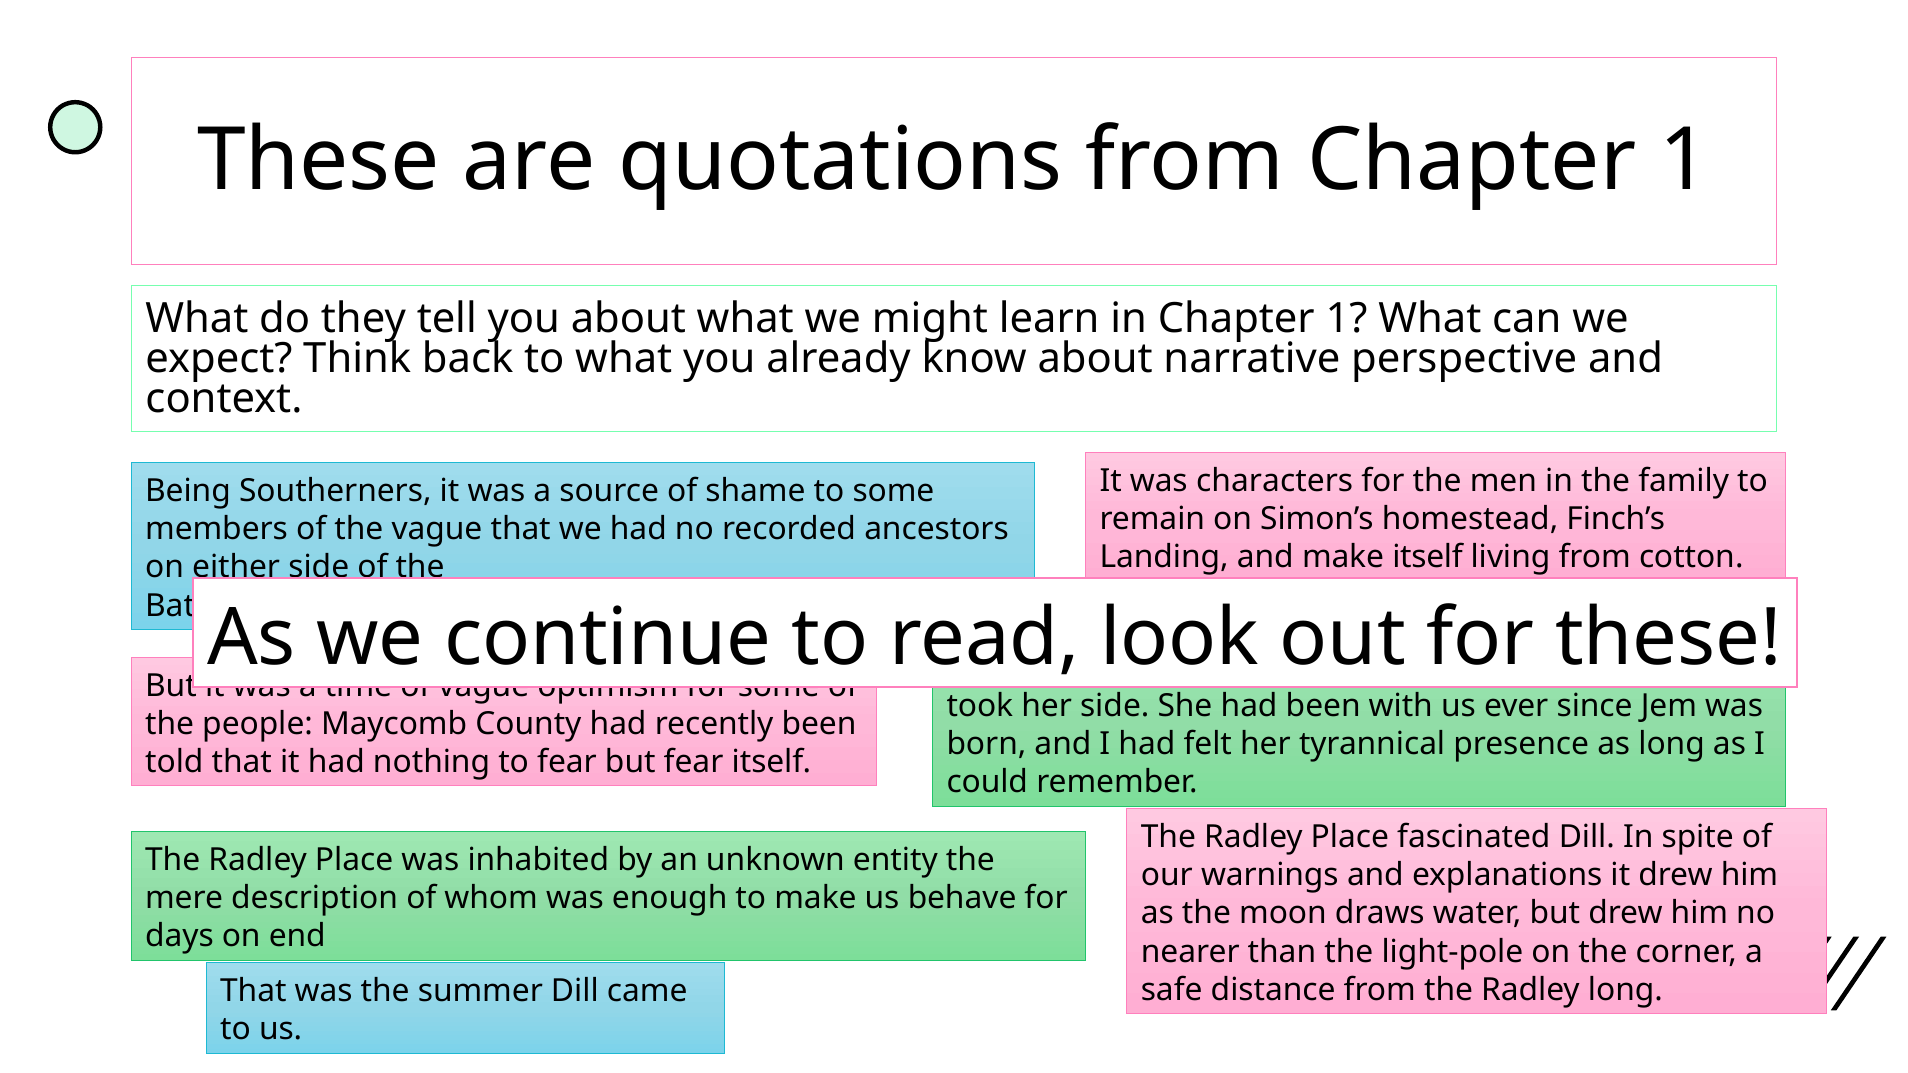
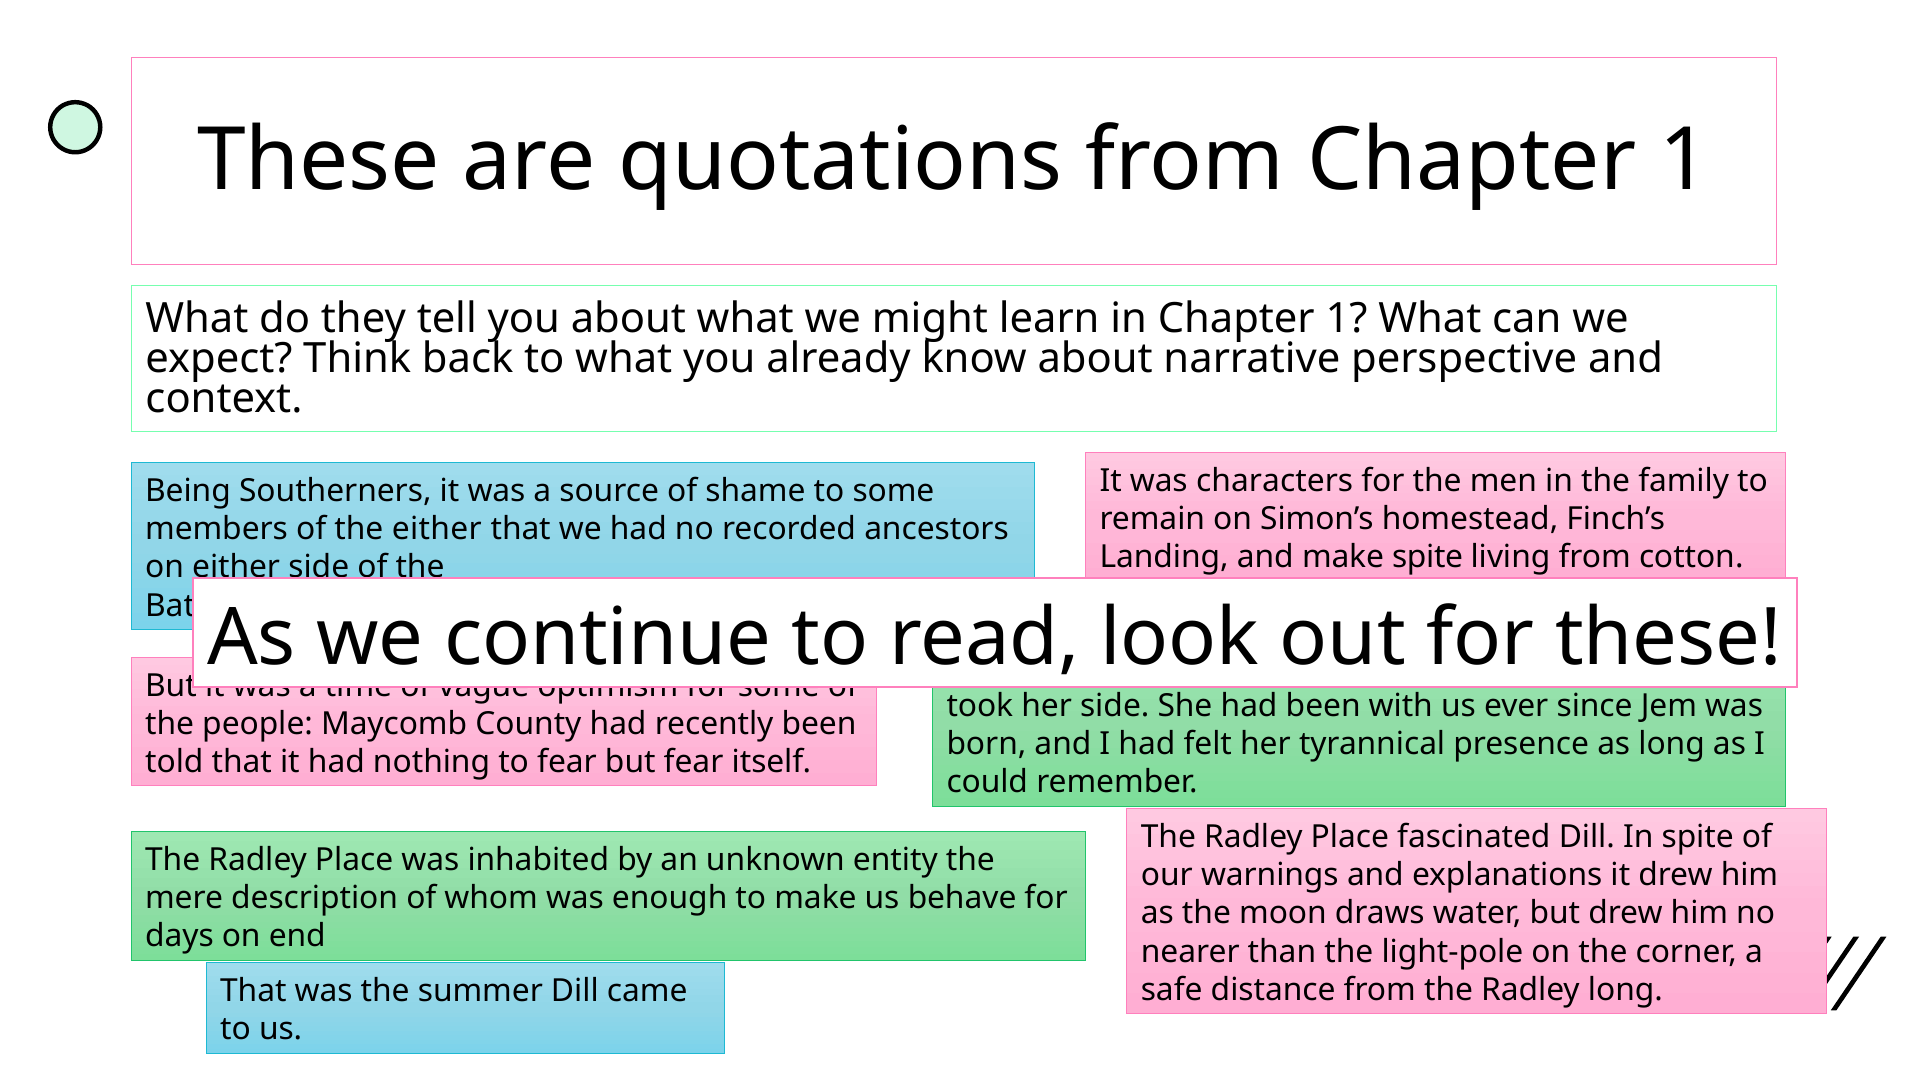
the vague: vague -> either (437, 529)
make itself: itself -> spite (1428, 557)
